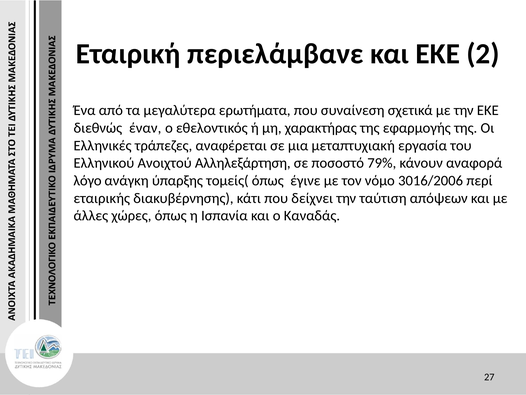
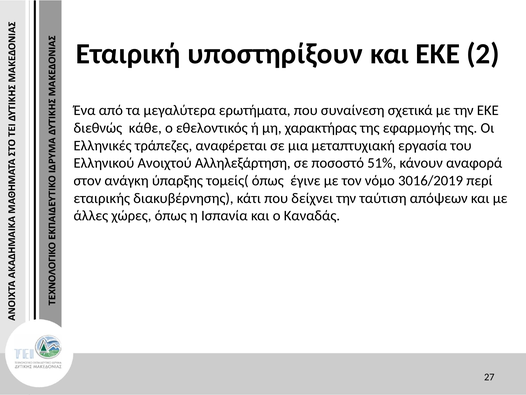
περιελάμβανε: περιελάμβανε -> υποστηρίξουν (275, 54)
έναν: έναν -> κάθε (145, 128)
79%: 79% -> 51% (382, 163)
λόγο: λόγο -> στον (87, 180)
3016/2006: 3016/2006 -> 3016/2019 (431, 180)
